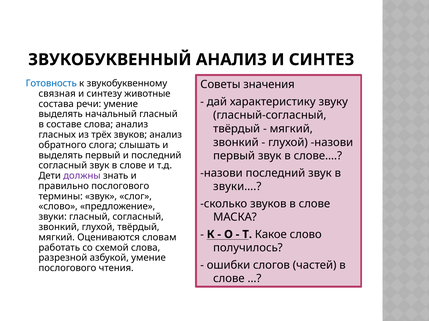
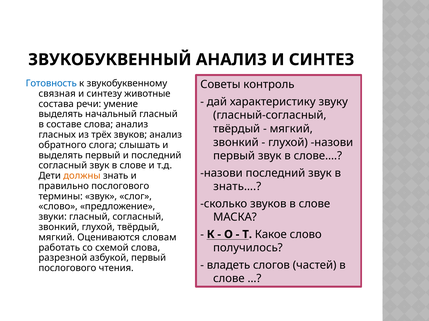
значения: значения -> контроль (269, 85)
должны colour: purple -> orange (82, 176)
звуки…: звуки… -> знать… (237, 187)
азбукой умение: умение -> первый (149, 258)
ошибки: ошибки -> владеть (229, 266)
